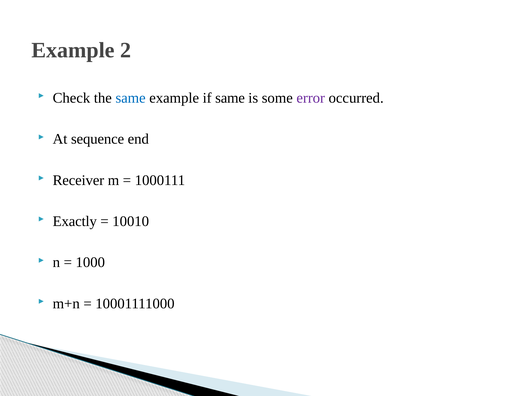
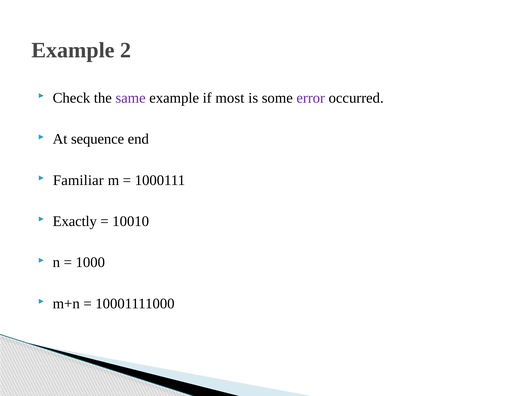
same colour: blue -> purple (131, 98)
if same: same -> most (230, 98)
Receiver: Receiver -> Familiar (78, 180)
